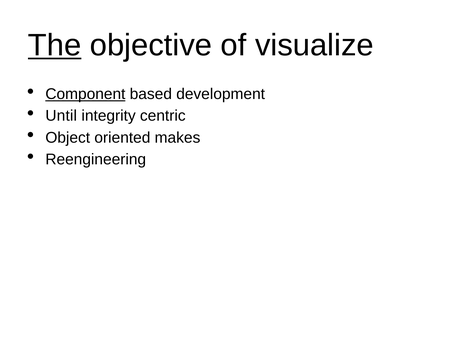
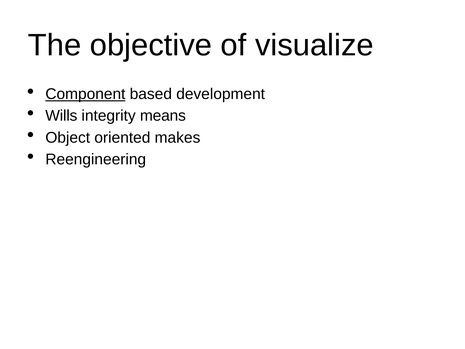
The underline: present -> none (55, 45)
Until: Until -> Wills (61, 116)
centric: centric -> means (163, 116)
